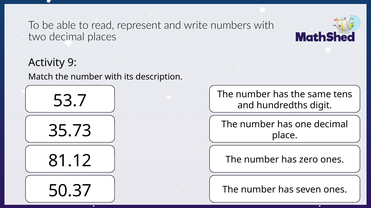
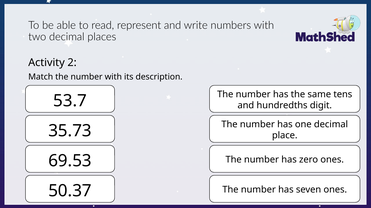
9: 9 -> 2 (72, 63)
81.12: 81.12 -> 69.53 (70, 161)
